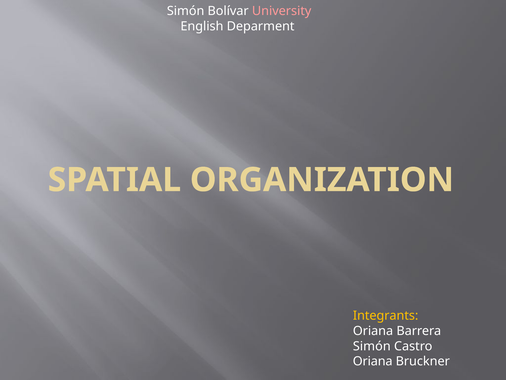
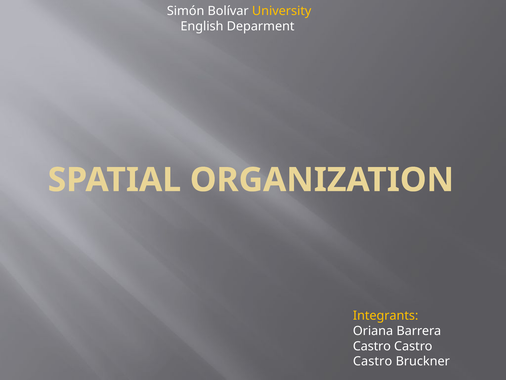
University colour: pink -> yellow (282, 11)
Simón: Simón -> Castro (372, 346)
Oriana: Oriana -> Castro (373, 361)
